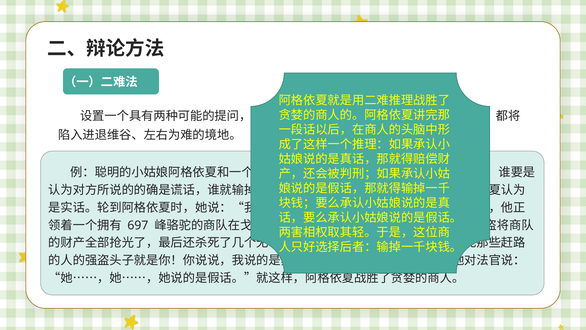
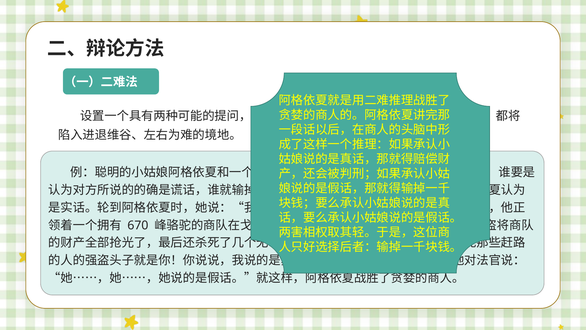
697: 697 -> 670 (138, 225)
